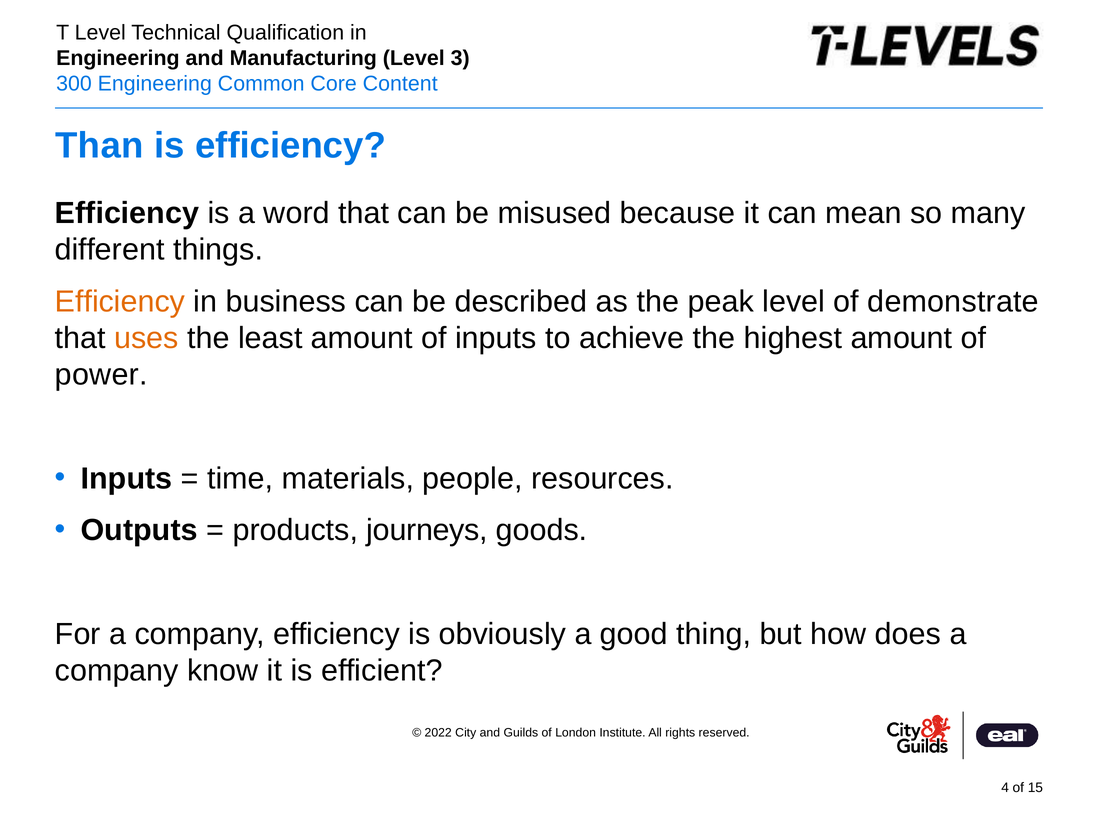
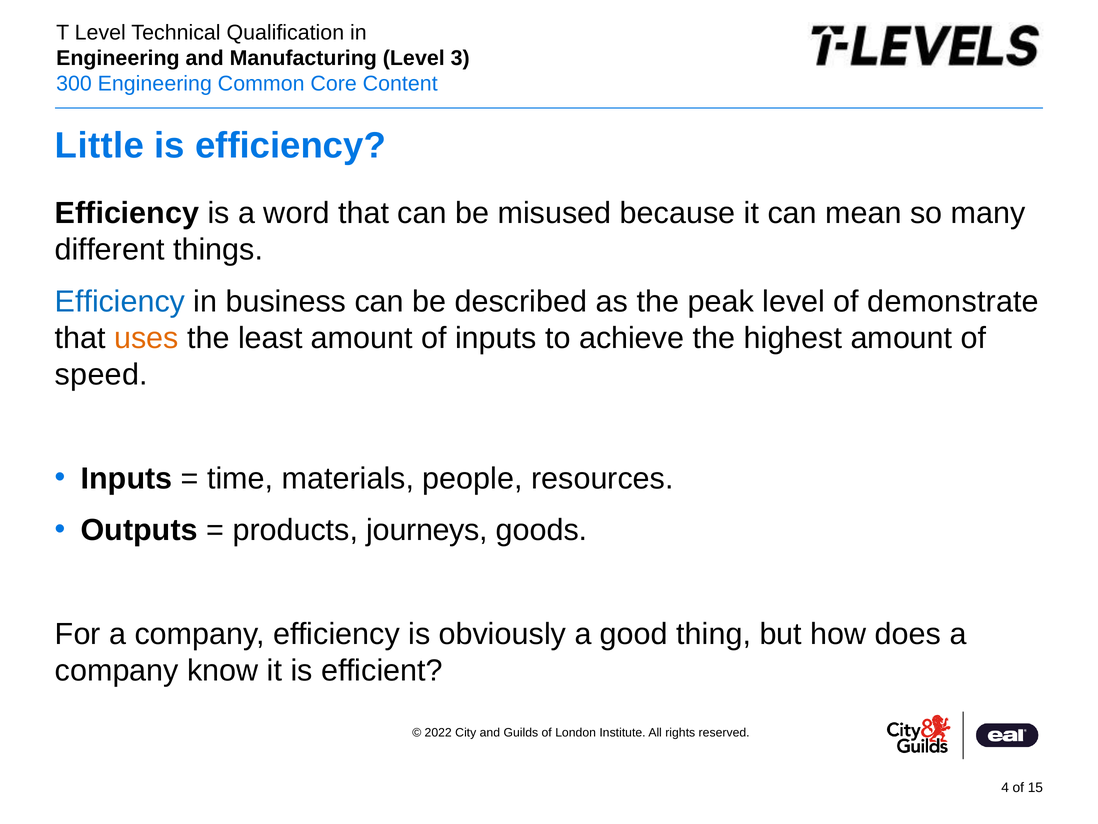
Than: Than -> Little (99, 146)
Efficiency colour: orange -> blue (120, 301)
power: power -> speed (101, 374)
